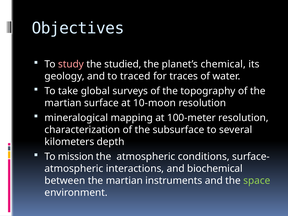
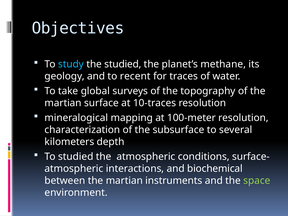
study colour: pink -> light blue (71, 64)
chemical: chemical -> methane (223, 64)
traced: traced -> recent (135, 76)
10-moon: 10-moon -> 10-traces (155, 103)
To mission: mission -> studied (76, 157)
